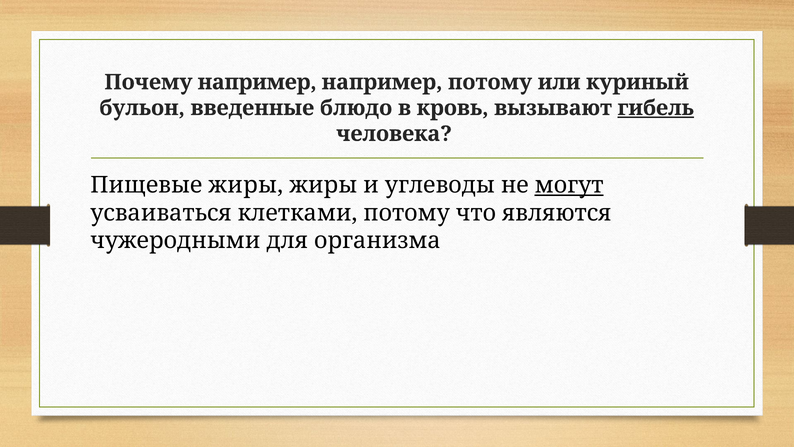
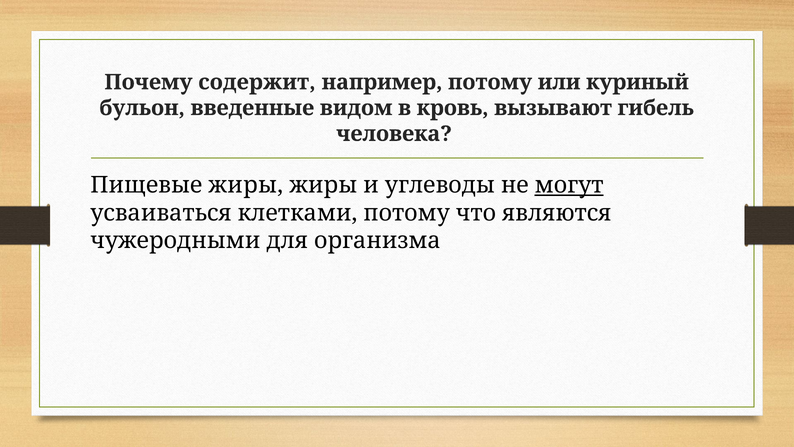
Почему например: например -> содержит (257, 82)
блюдо: блюдо -> видом (356, 108)
гибель underline: present -> none (656, 108)
